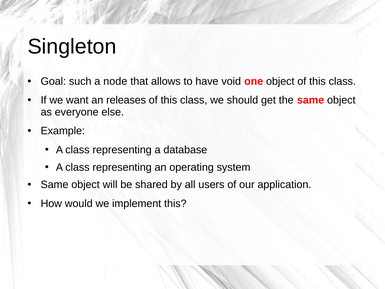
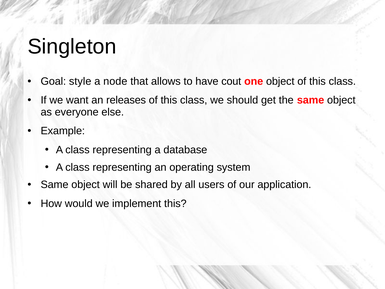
such: such -> style (80, 81)
void: void -> cout (231, 81)
